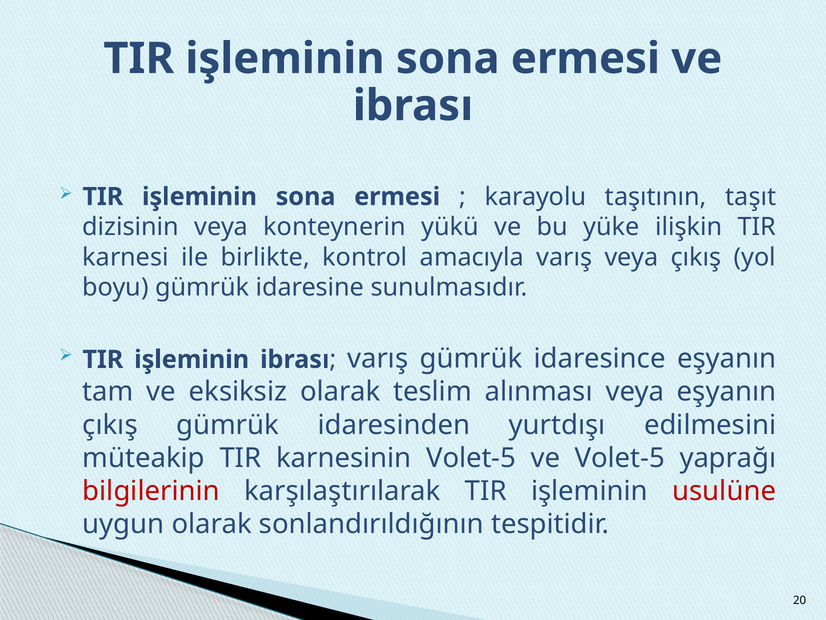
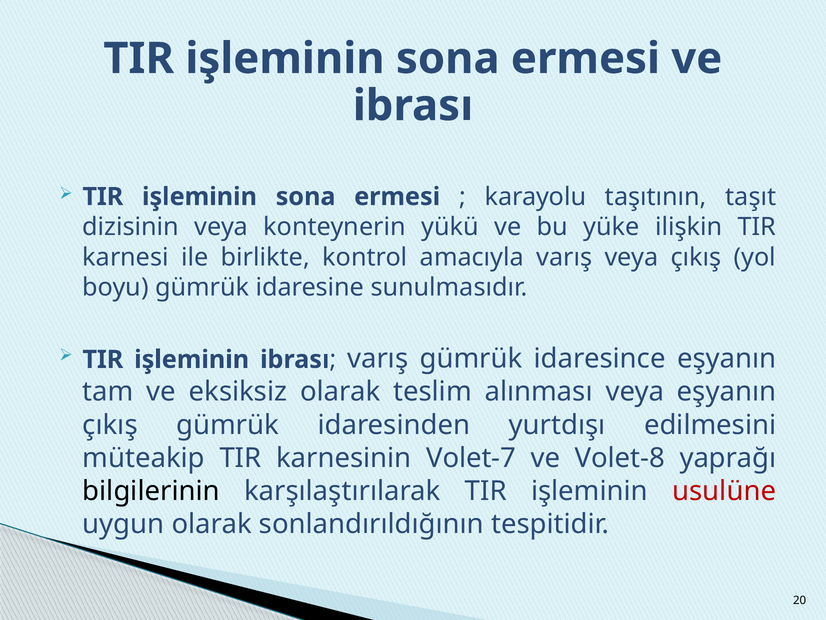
karnesinin Volet-5: Volet-5 -> Volet-7 (471, 458)
ve Volet-5: Volet-5 -> Volet-8 (620, 458)
bilgilerinin colour: red -> black (151, 491)
